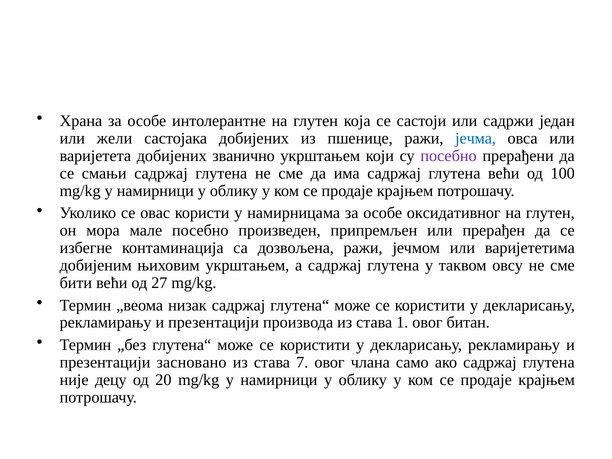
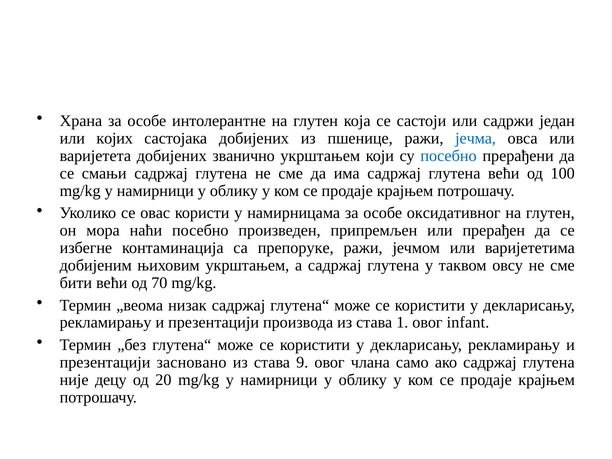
жели: жели -> којих (115, 138)
посебно colour: purple -> blue (449, 156)
мале: мале -> наћи (146, 231)
дозвољена: дозвољена -> препоруке (296, 248)
27: 27 -> 70 (159, 283)
битан: битан -> infant (468, 323)
7: 7 -> 9 (302, 362)
